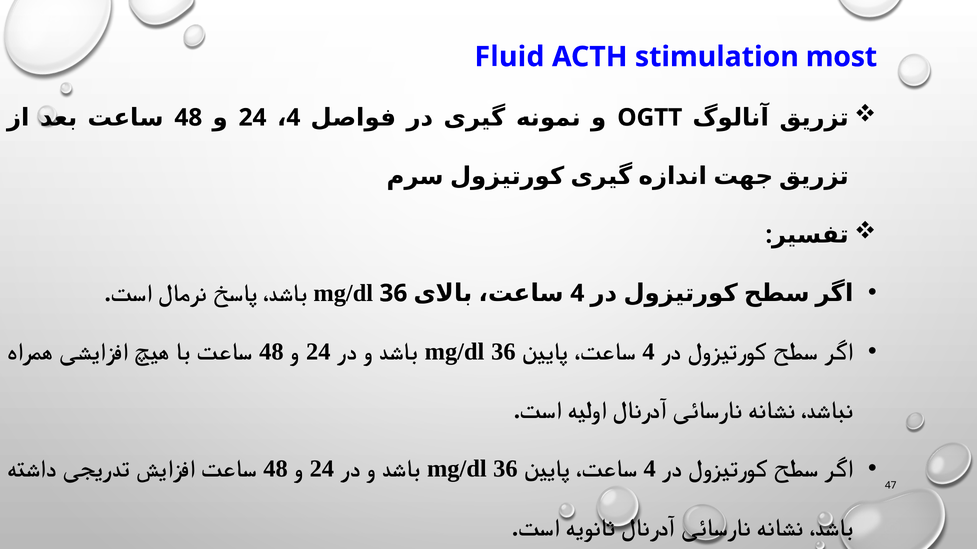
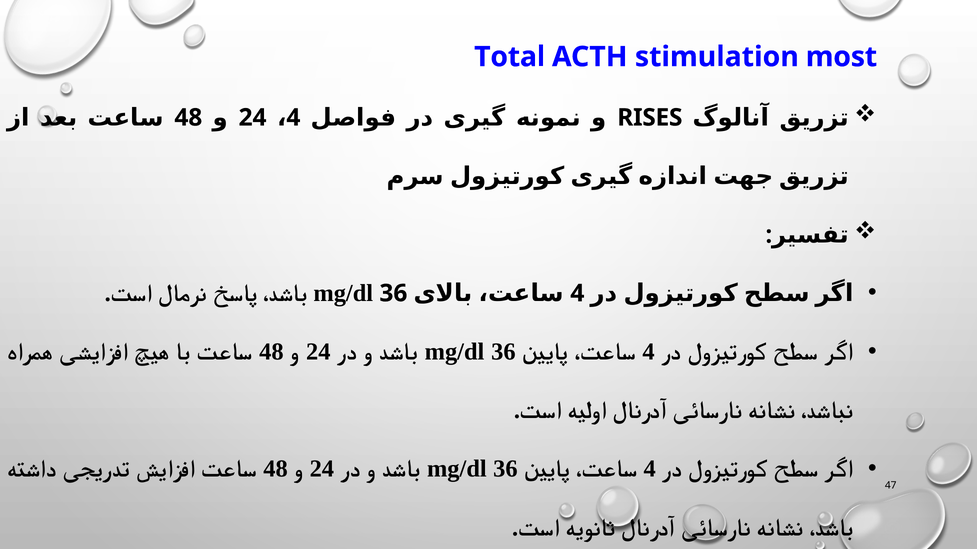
Fluid: Fluid -> Total (510, 57)
OGTT: OGTT -> RISES (650, 118)
